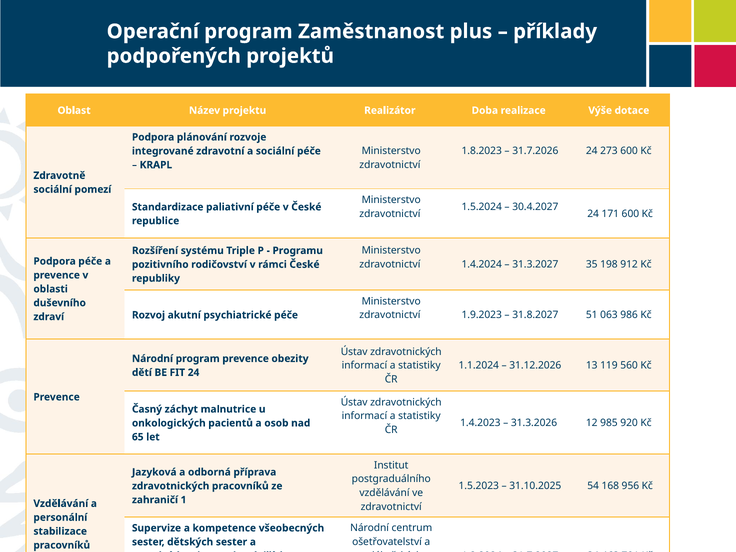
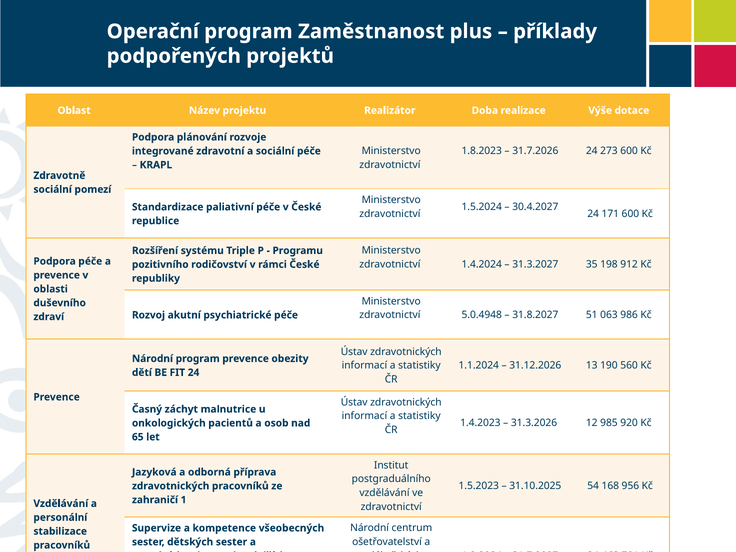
1.9.2023: 1.9.2023 -> 5.0.4948 (482, 315)
119: 119 -> 190 (609, 366)
